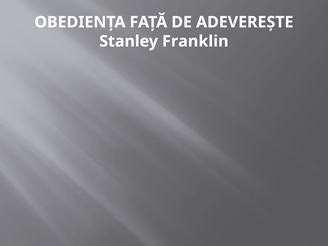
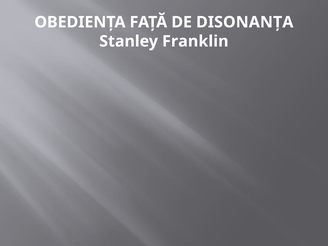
ADEVEREŞTE: ADEVEREŞTE -> DISONANŢA (245, 22)
